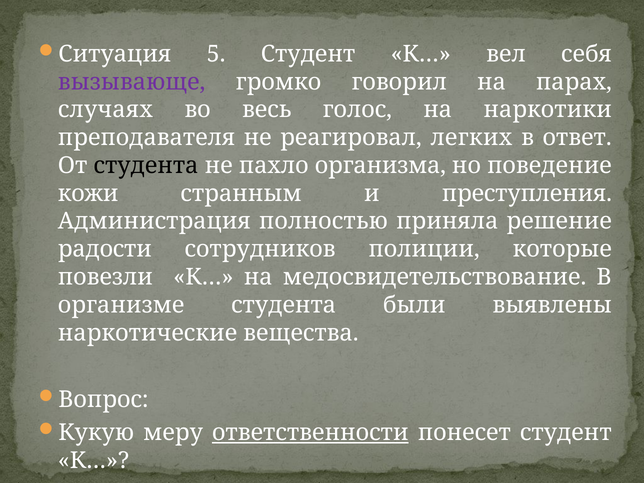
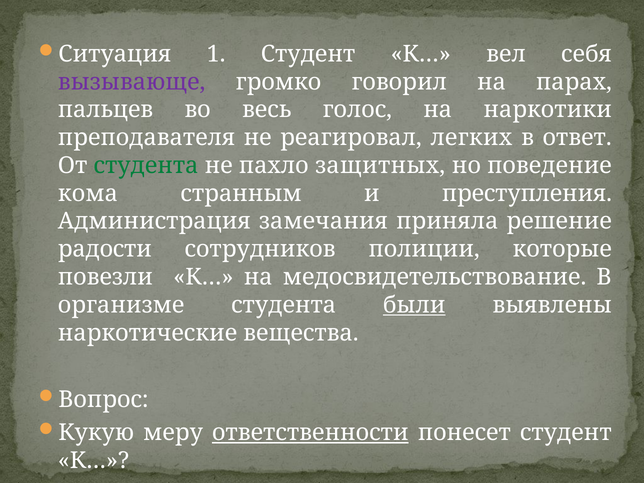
5: 5 -> 1 (216, 54)
случаях: случаях -> пальцев (106, 110)
студента colour: black -> green (146, 166)
организма: организма -> защитных (380, 166)
кожи: кожи -> кома (88, 193)
полностью: полностью -> замечания (323, 221)
были underline: none -> present (414, 305)
